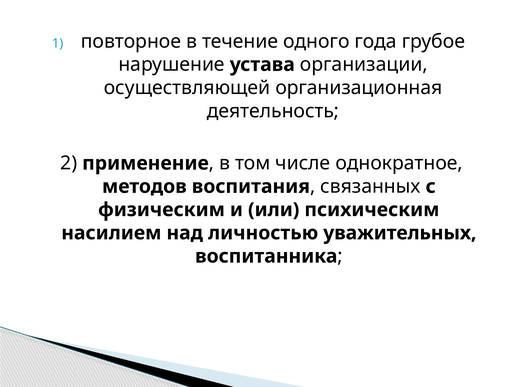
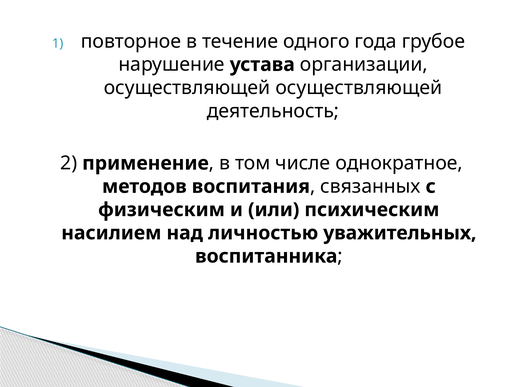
осуществляющей организационная: организационная -> осуществляющей (359, 88)
